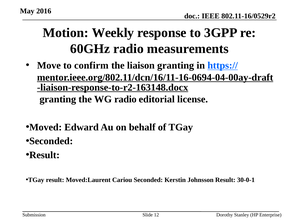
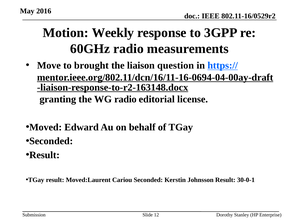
confirm: confirm -> brought (91, 65)
liaison granting: granting -> question (176, 65)
